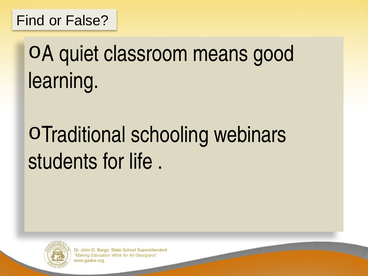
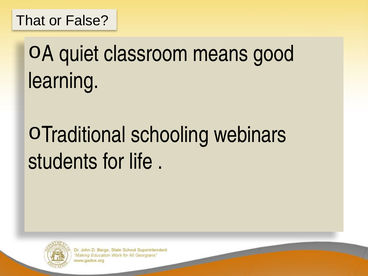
Find: Find -> That (31, 21)
